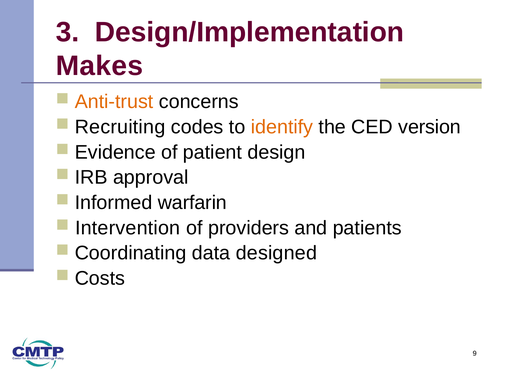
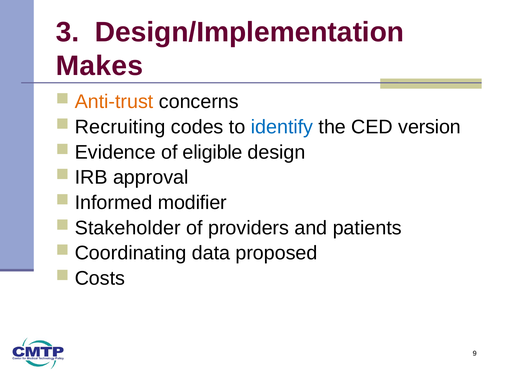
identify colour: orange -> blue (282, 127)
patient: patient -> eligible (213, 152)
warfarin: warfarin -> modifier (192, 203)
Intervention: Intervention -> Stakeholder (128, 228)
designed: designed -> proposed (277, 253)
